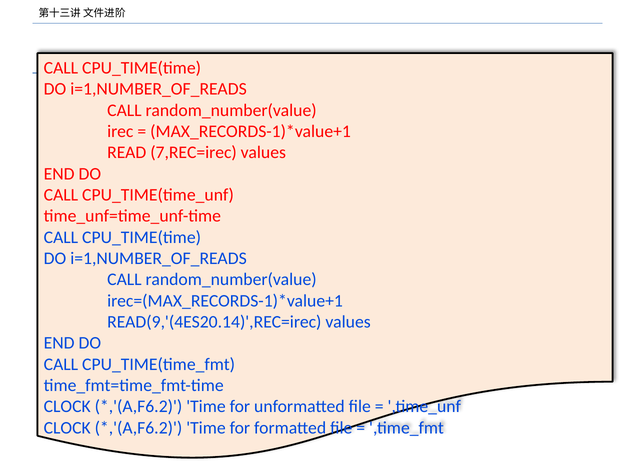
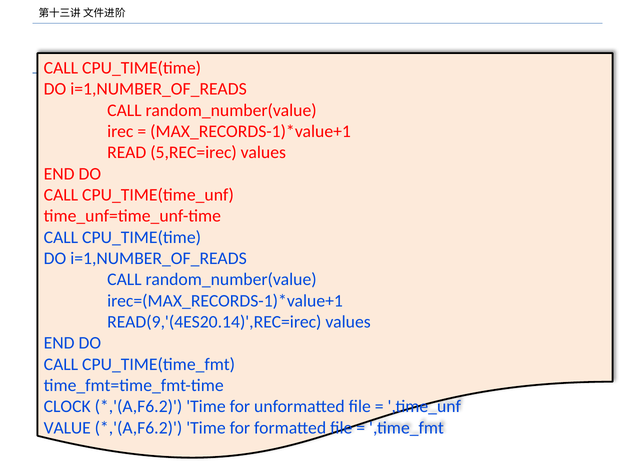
7,REC=irec: 7,REC=irec -> 5,REC=irec (194, 153)
CLOCK: CLOCK -> VALUE (67, 428)
